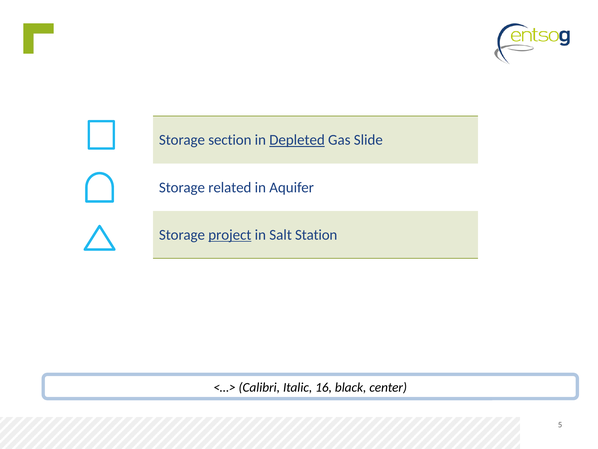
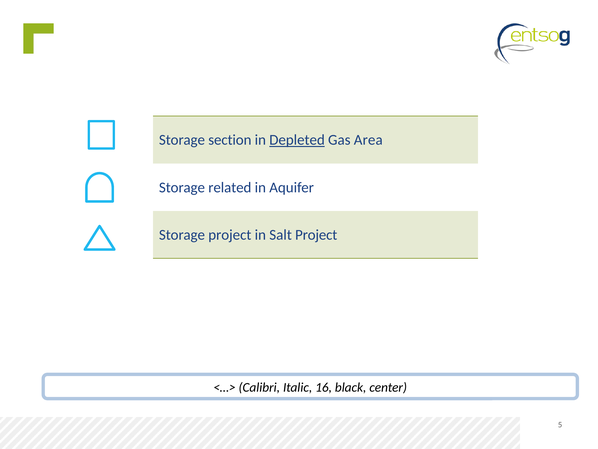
Slide: Slide -> Area (368, 140)
project underline: present -> none (230, 235)
Salt Station: Station -> Project (316, 235)
